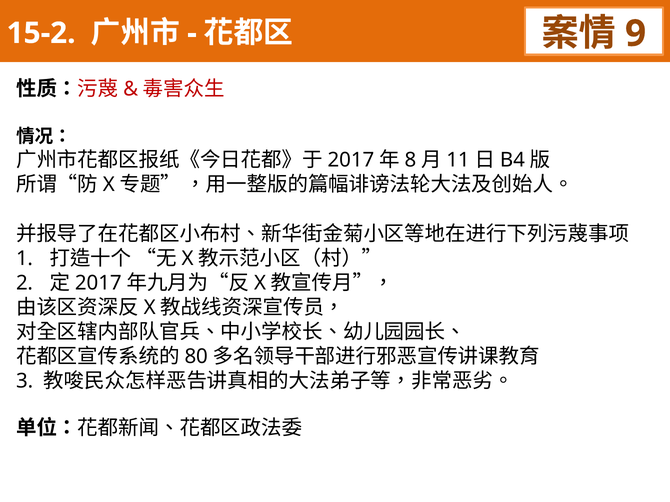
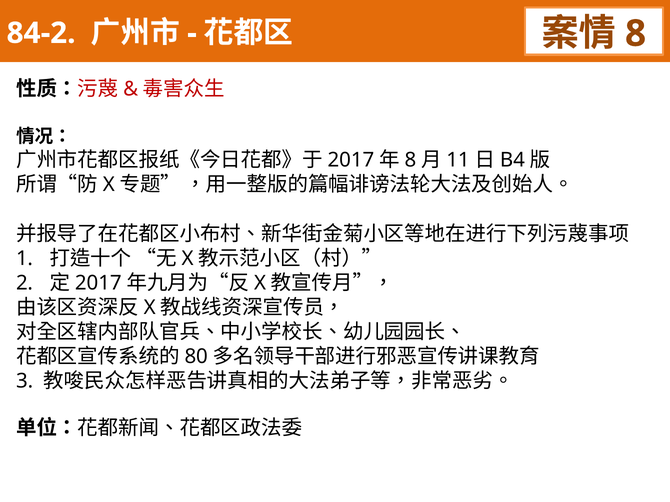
15-2: 15-2 -> 84-2 (41, 33)
9: 9 -> 8 (636, 34)
